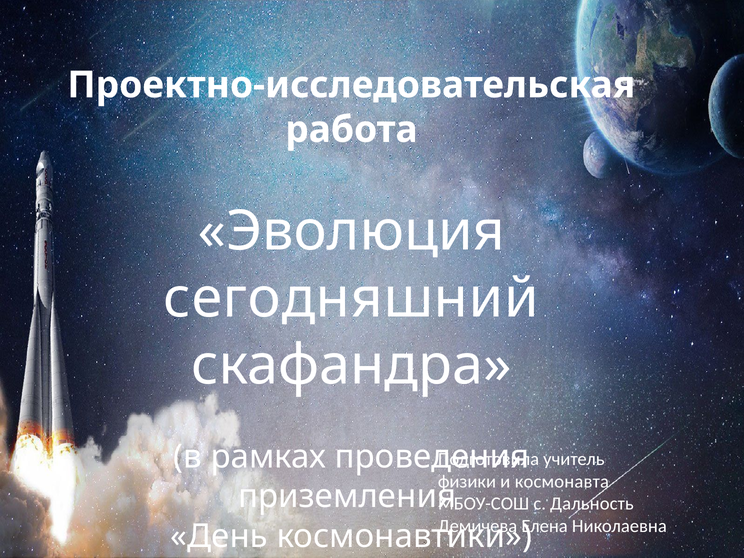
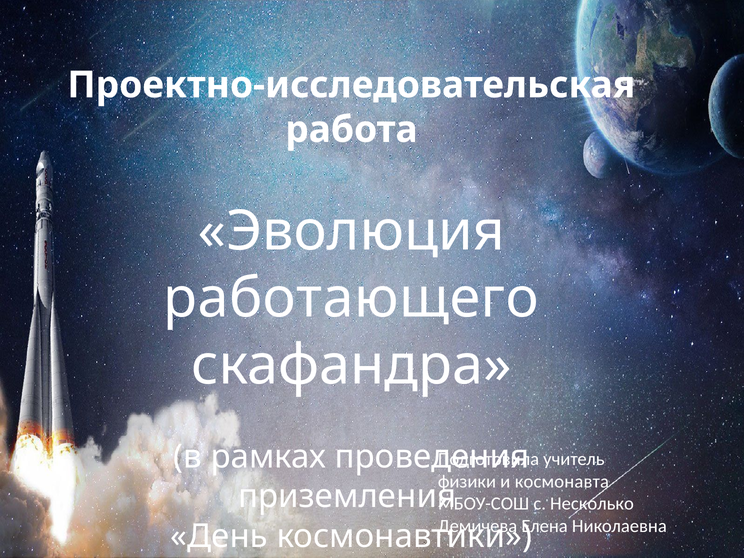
сегодняшний: сегодняшний -> работающего (351, 298)
Дальность: Дальность -> Несколько (592, 504)
